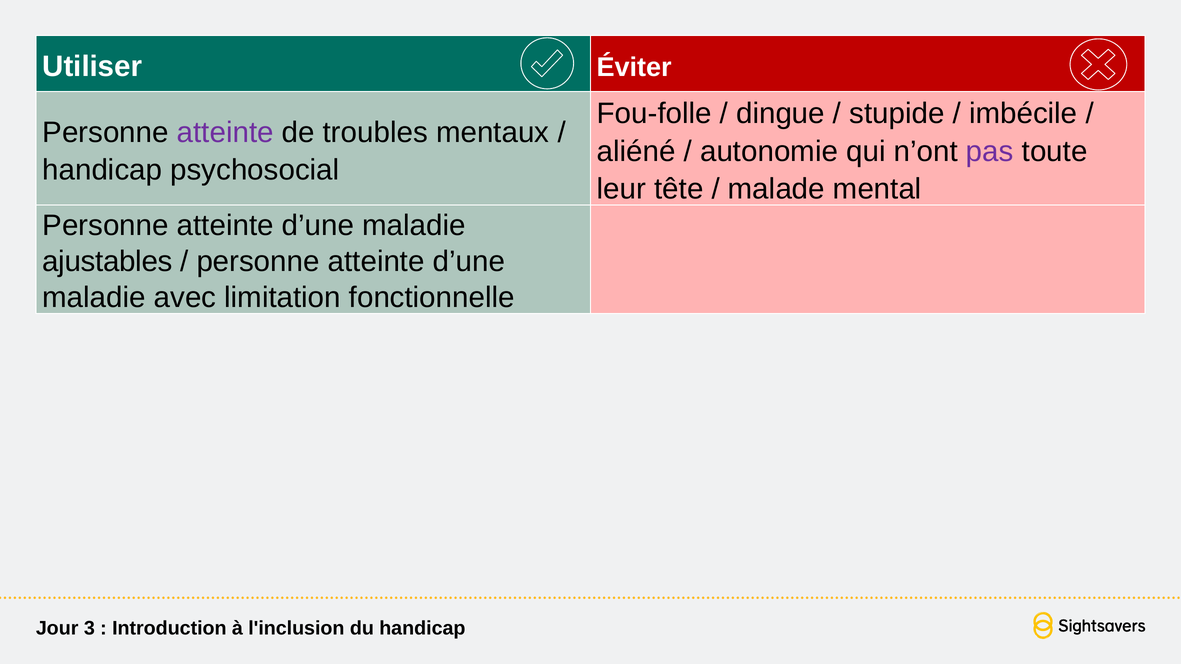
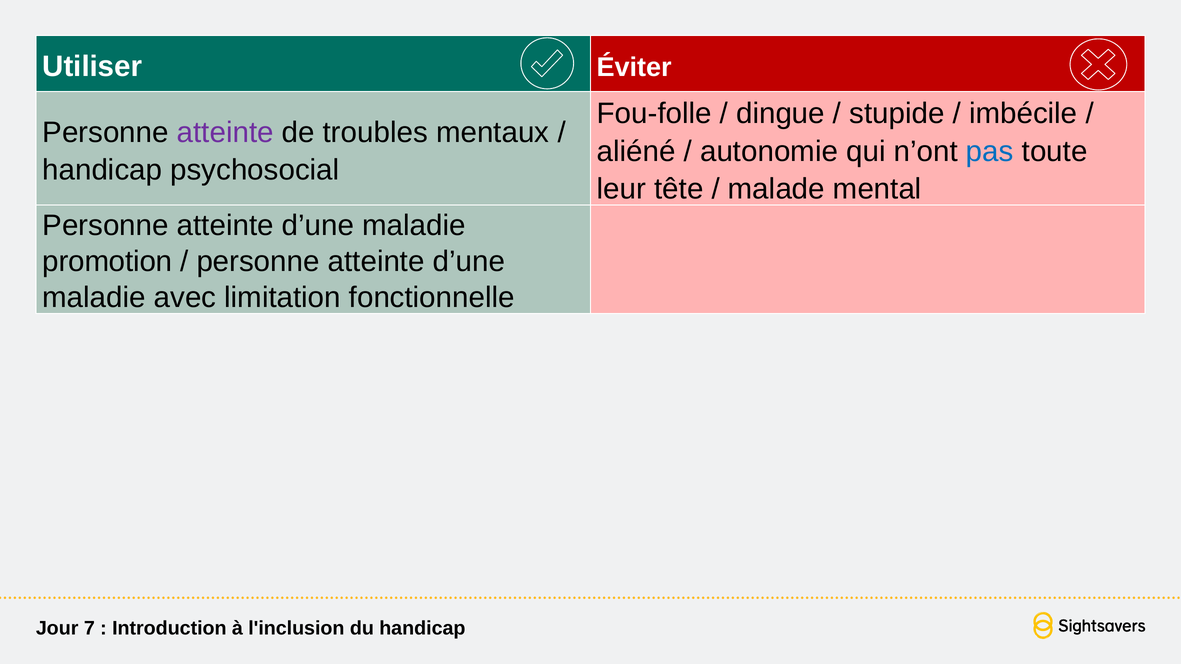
pas colour: purple -> blue (990, 151)
ajustables: ajustables -> promotion (107, 262)
3: 3 -> 7 (89, 629)
